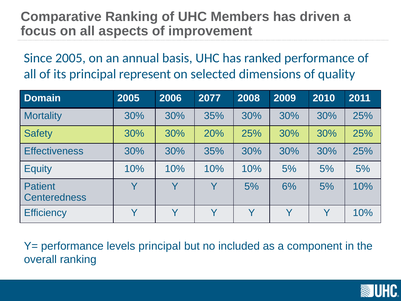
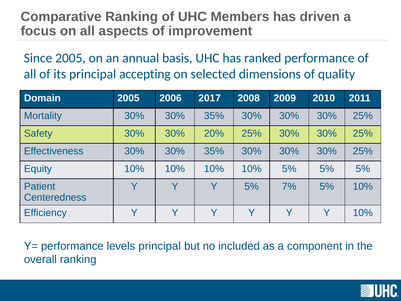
represent: represent -> accepting (145, 74)
2077: 2077 -> 2017 (210, 98)
6%: 6% -> 7% (289, 186)
